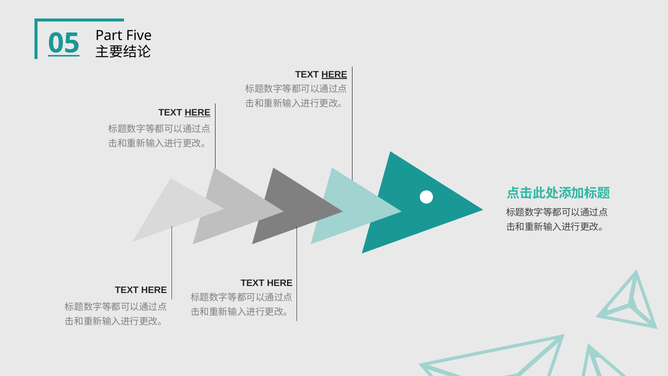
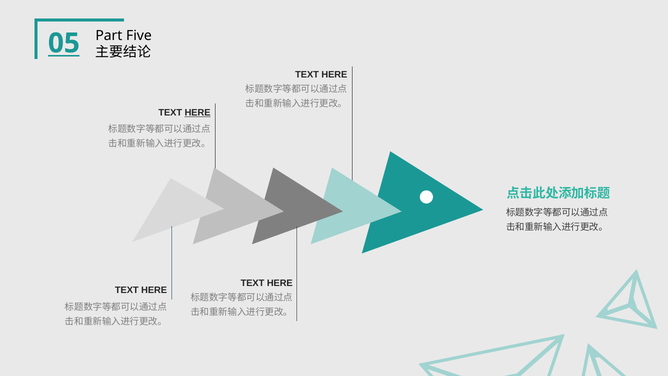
HERE underline: present -> none (334, 74)
